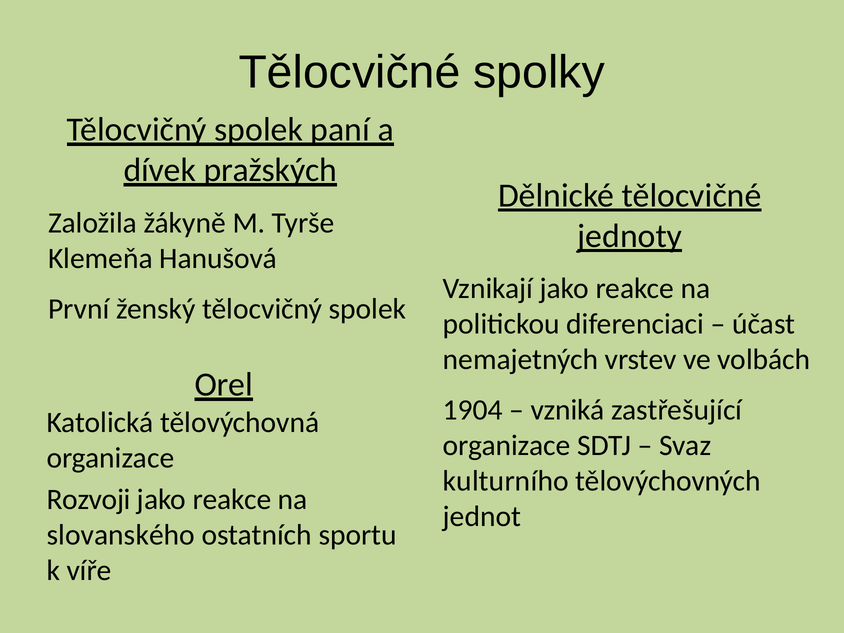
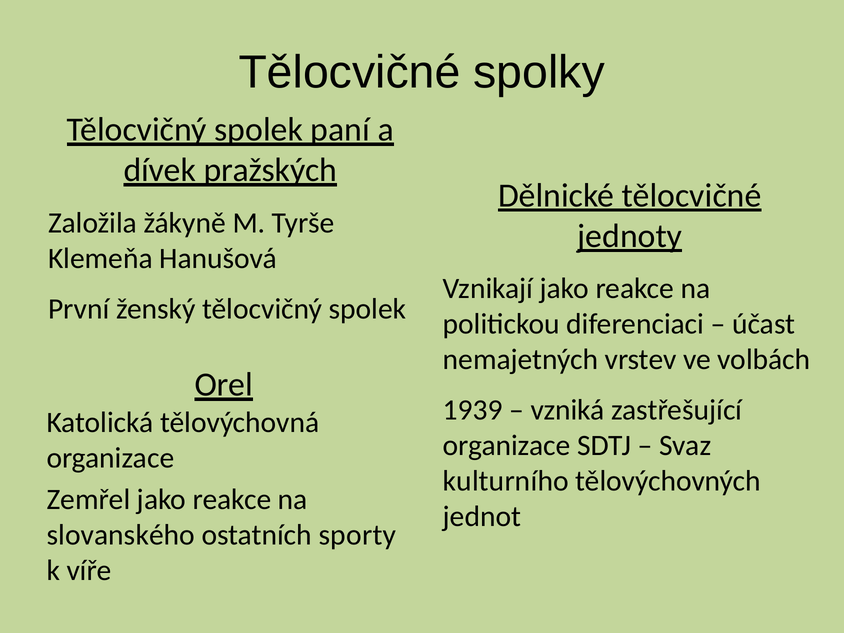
1904: 1904 -> 1939 (473, 410)
Rozvoji: Rozvoji -> Zemřel (89, 500)
sportu: sportu -> sporty (357, 535)
